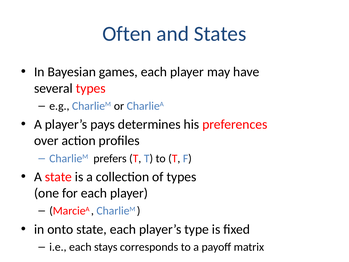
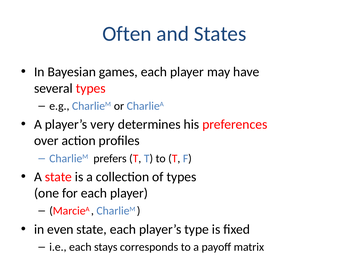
pays: pays -> very (103, 124)
onto: onto -> even (60, 229)
